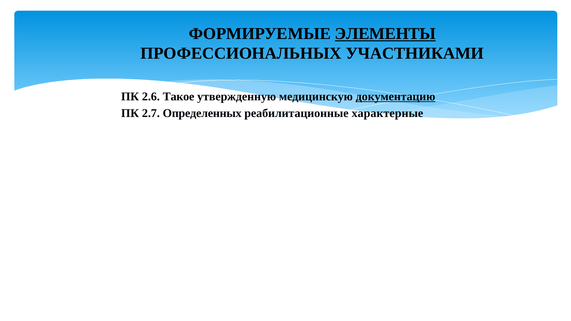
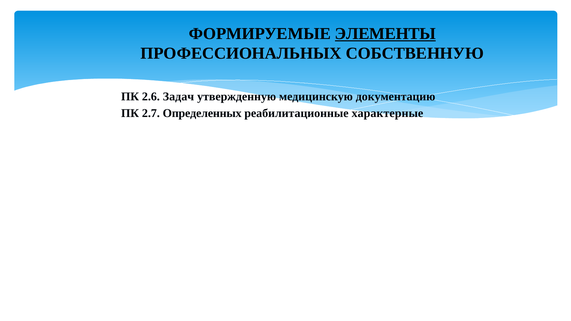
УЧАСТНИКАМИ: УЧАСТНИКАМИ -> СОБСТВЕННУЮ (415, 54)
Такое: Такое -> Задач (178, 97)
документацию underline: present -> none (396, 97)
